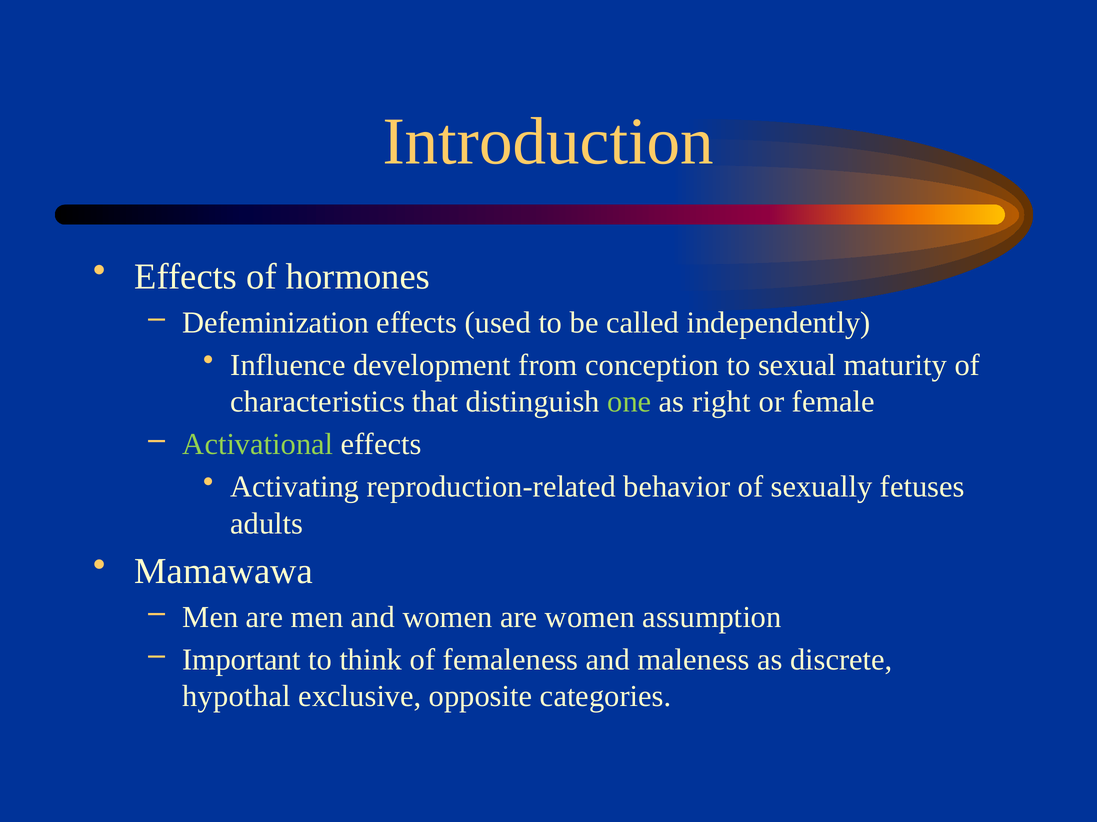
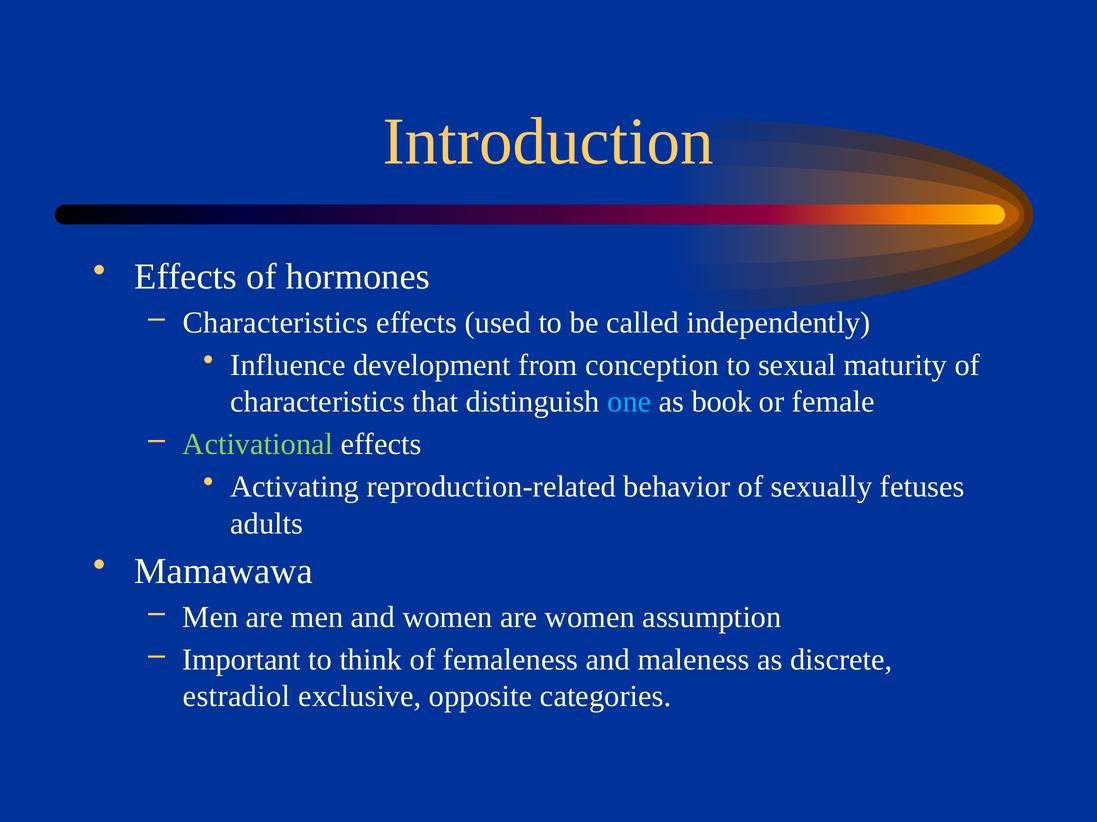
Defeminization: Defeminization -> Characteristics (275, 323)
one colour: light green -> light blue (629, 402)
right: right -> book (722, 402)
hypothal: hypothal -> estradiol (237, 697)
